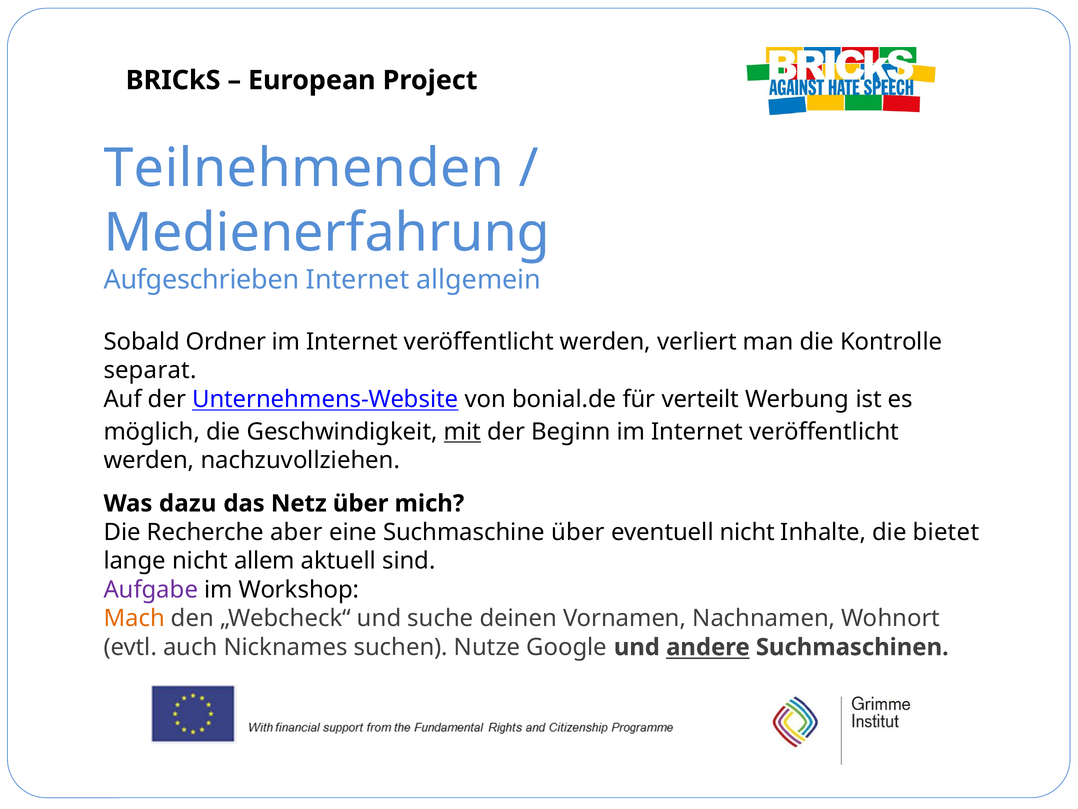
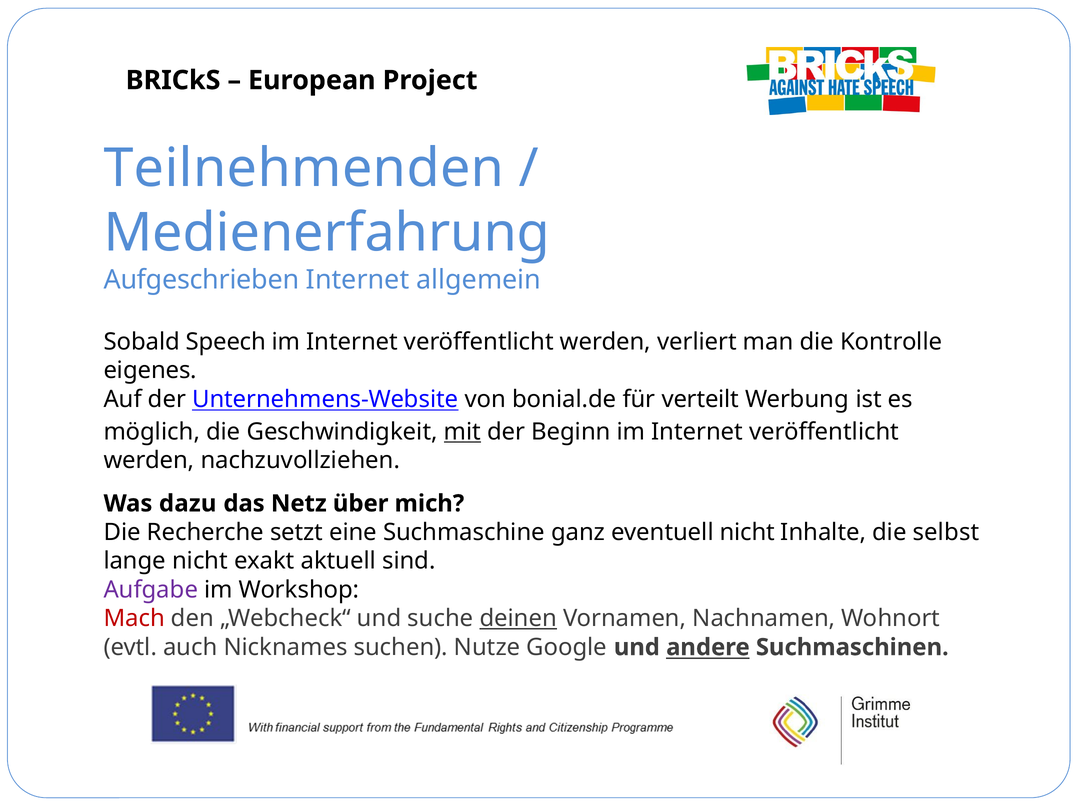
Ordner: Ordner -> Speech (226, 341)
separat: separat -> eigenes (150, 370)
aber: aber -> setzt (296, 532)
Suchmaschine über: über -> ganz (578, 532)
bietet: bietet -> selbst (946, 532)
allem: allem -> exakt (264, 561)
Mach colour: orange -> red (134, 618)
deinen underline: none -> present (518, 618)
